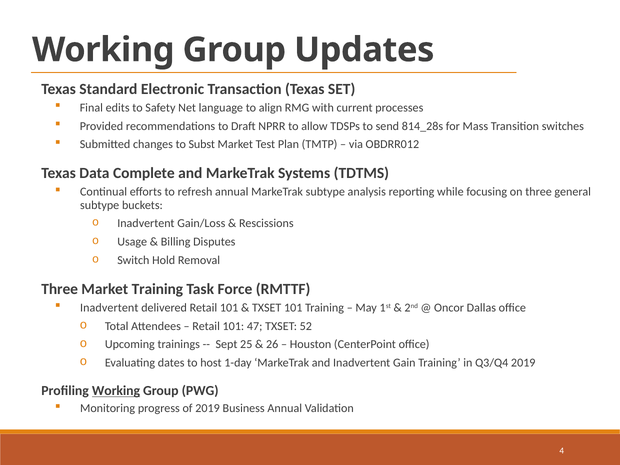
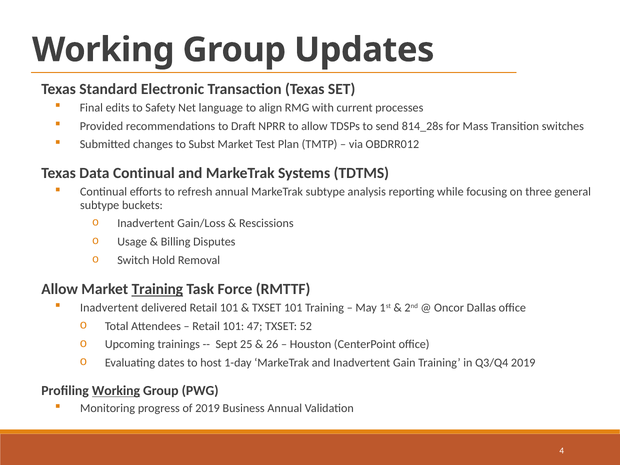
Data Complete: Complete -> Continual (144, 173)
Three: Three -> Allow (60, 289)
Training underline: none -> present (157, 289)
